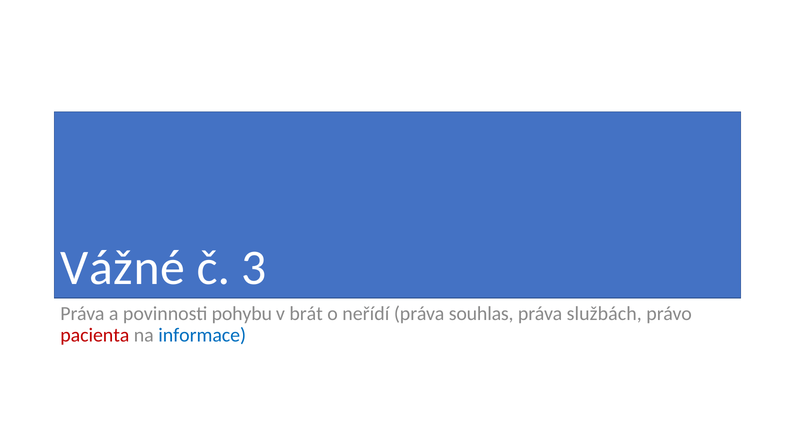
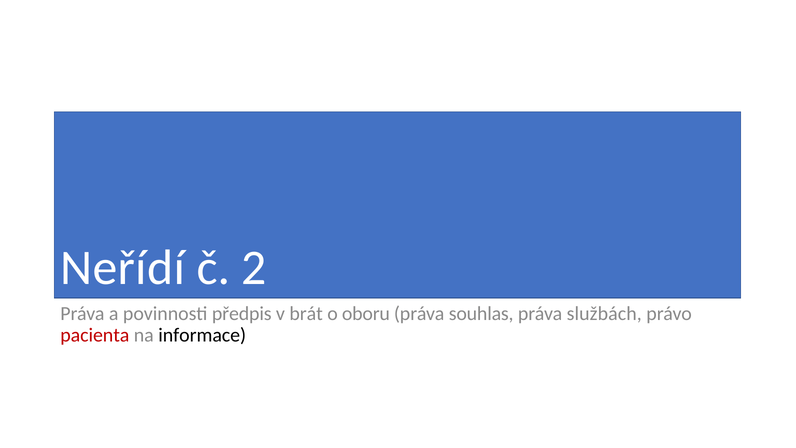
Vážné: Vážné -> Neřídí (123, 268)
3: 3 -> 2 (254, 268)
pohybu: pohybu -> předpis (242, 313)
neřídí: neřídí -> oboru (366, 313)
informace colour: blue -> black (202, 335)
